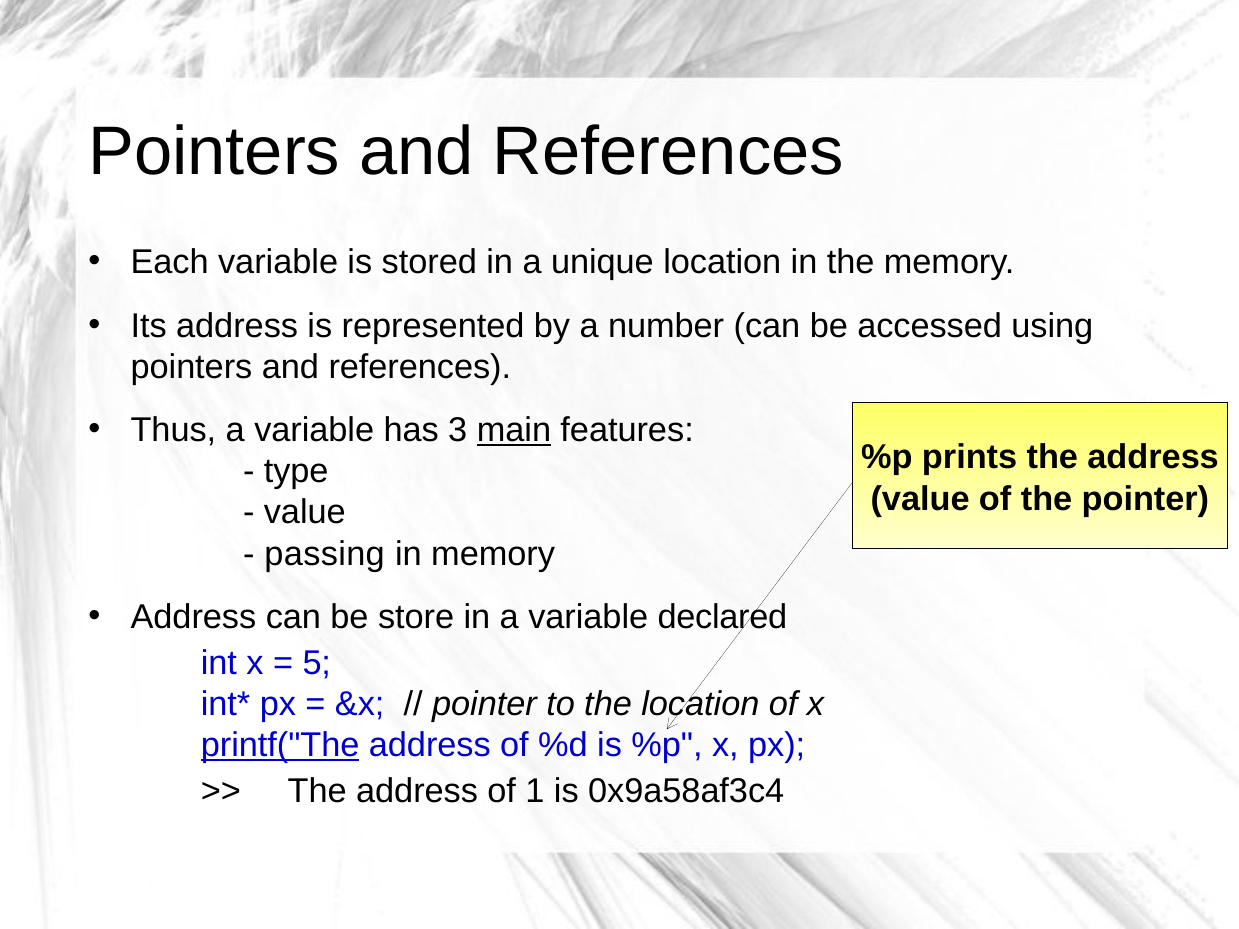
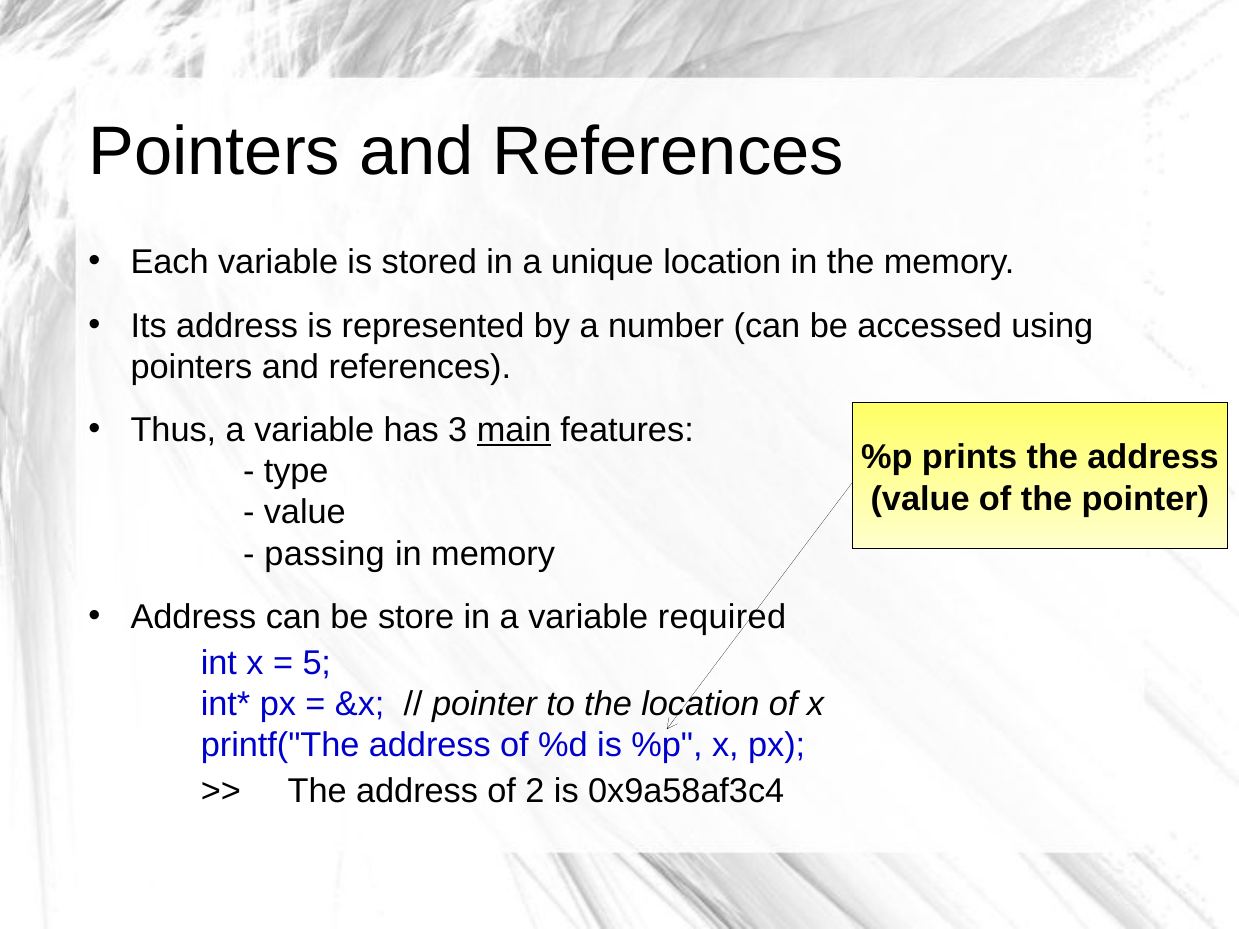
declared: declared -> required (722, 617)
printf("The underline: present -> none (280, 745)
1: 1 -> 2 (535, 791)
